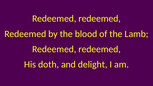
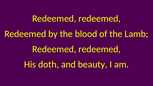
delight: delight -> beauty (93, 64)
